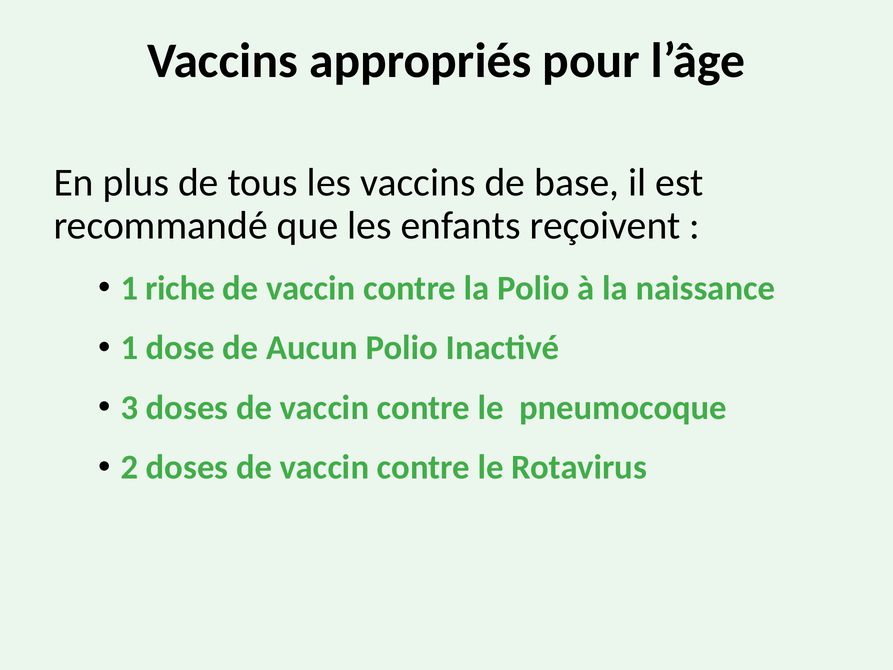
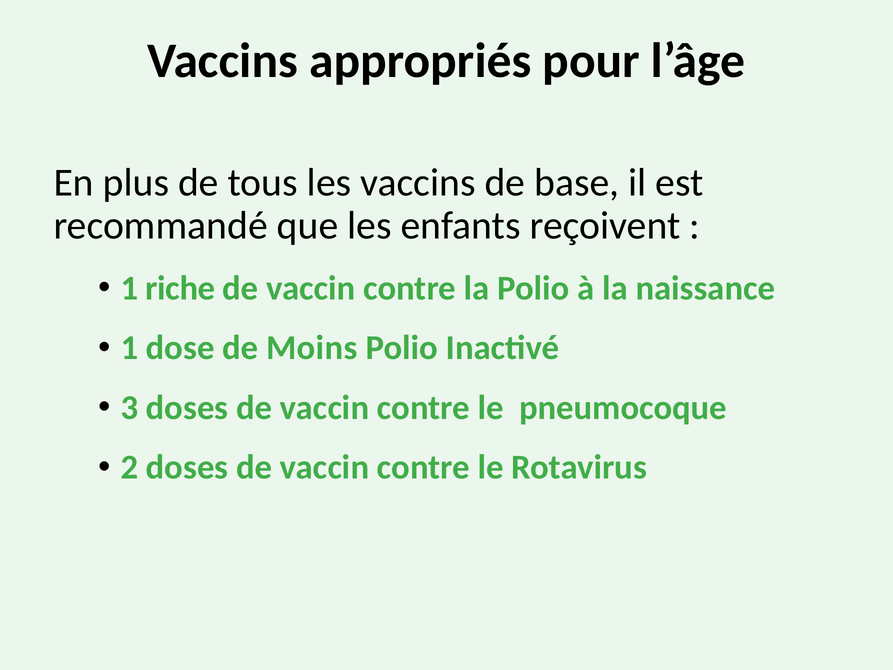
Aucun: Aucun -> Moins (312, 348)
